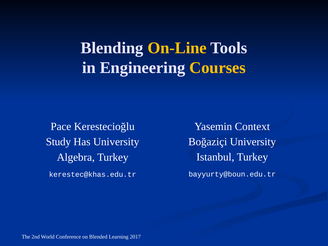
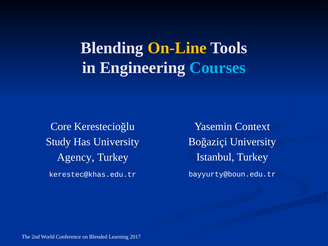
Courses colour: yellow -> light blue (218, 68)
Pace: Pace -> Core (61, 127)
Algebra: Algebra -> Agency (76, 157)
